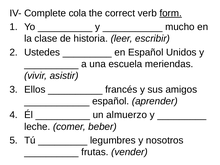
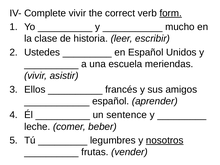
Complete cola: cola -> vivir (77, 13)
almuerzo: almuerzo -> sentence (127, 115)
nosotros underline: none -> present (165, 140)
